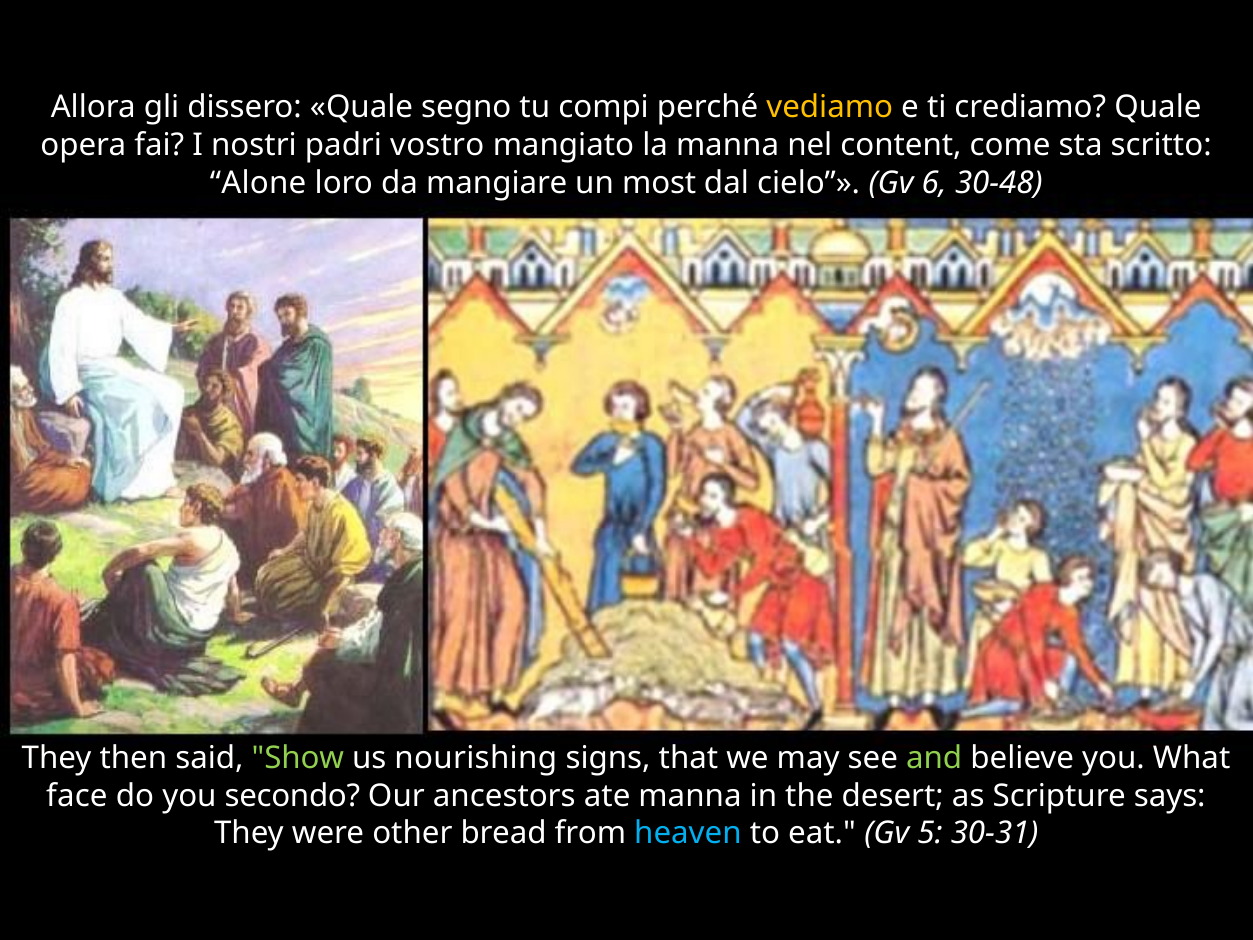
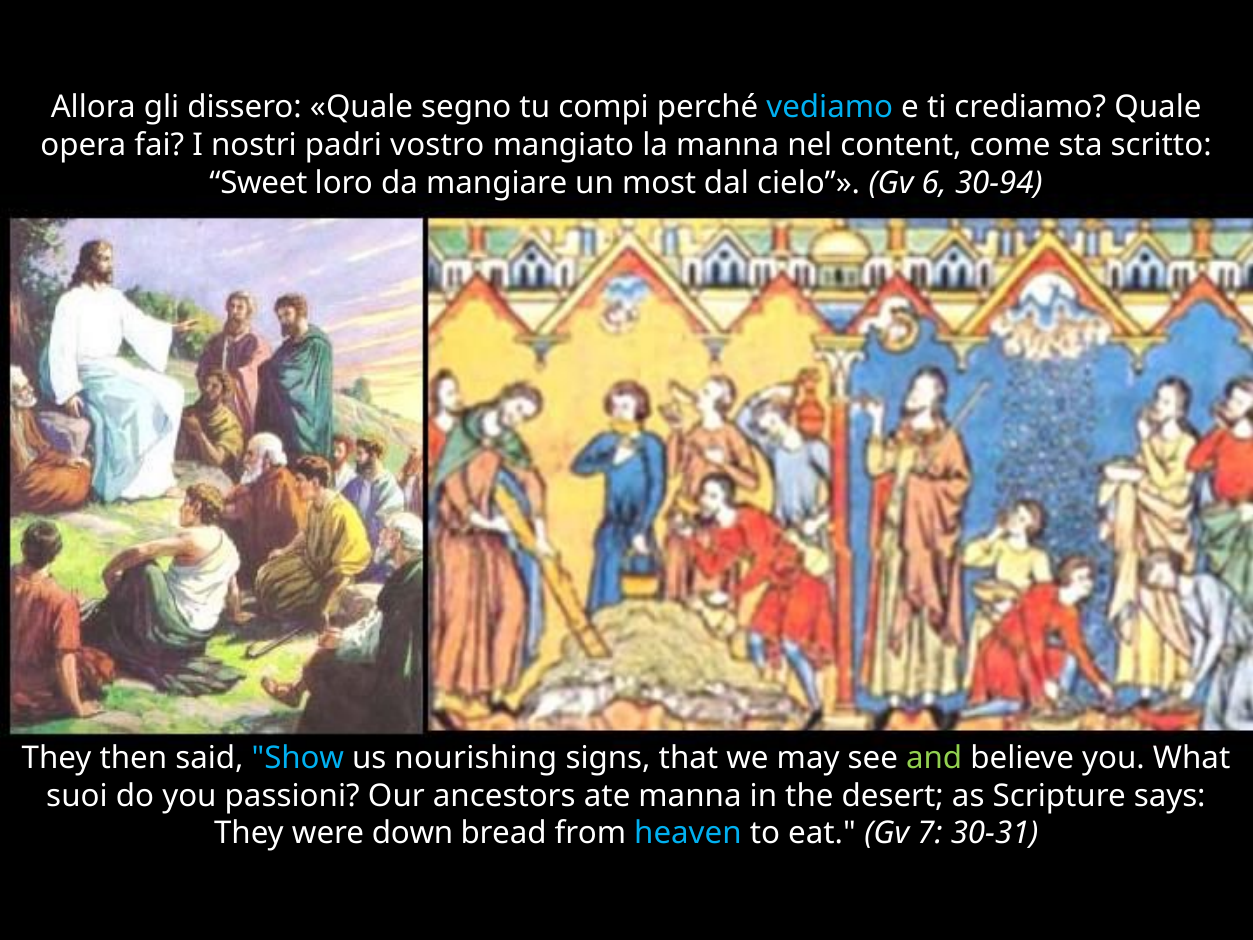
vediamo colour: yellow -> light blue (830, 108)
Alone: Alone -> Sweet (258, 183)
30-48: 30-48 -> 30-94 (999, 183)
Show colour: light green -> light blue (298, 758)
face: face -> suoi (77, 796)
secondo: secondo -> passioni (292, 796)
other: other -> down (413, 833)
5: 5 -> 7 (930, 833)
